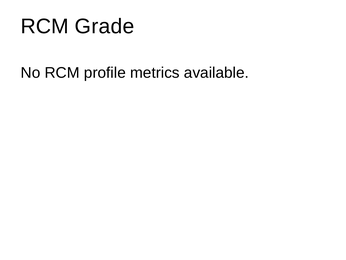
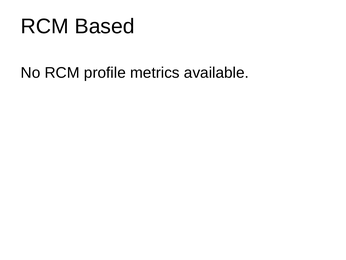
Grade: Grade -> Based (105, 26)
